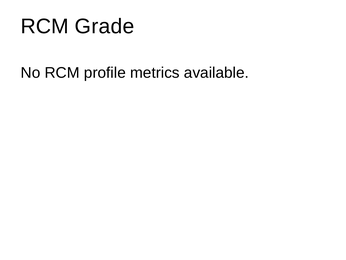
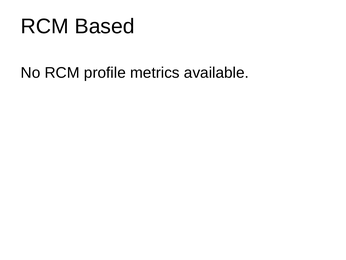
Grade: Grade -> Based (105, 26)
